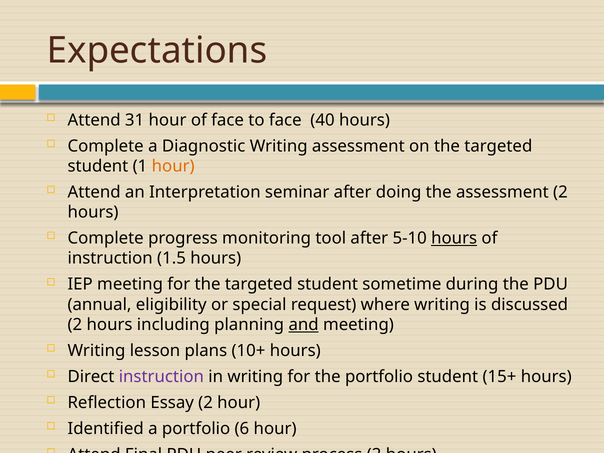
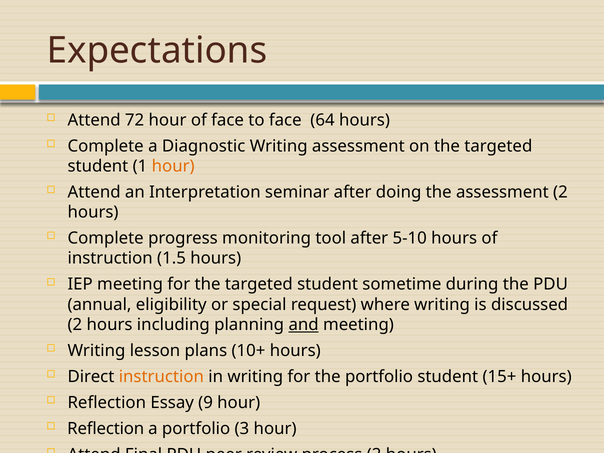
31: 31 -> 72 (135, 120)
40: 40 -> 64 (322, 120)
hours underline: present -> none (454, 238)
instruction colour: purple -> orange (161, 377)
Essay 2: 2 -> 9 (206, 403)
Identified: Identified -> Reflection (106, 429)
6: 6 -> 3 (242, 429)
